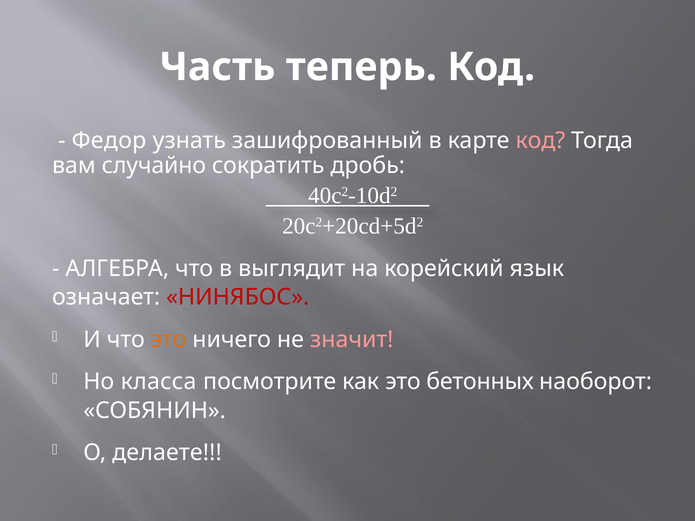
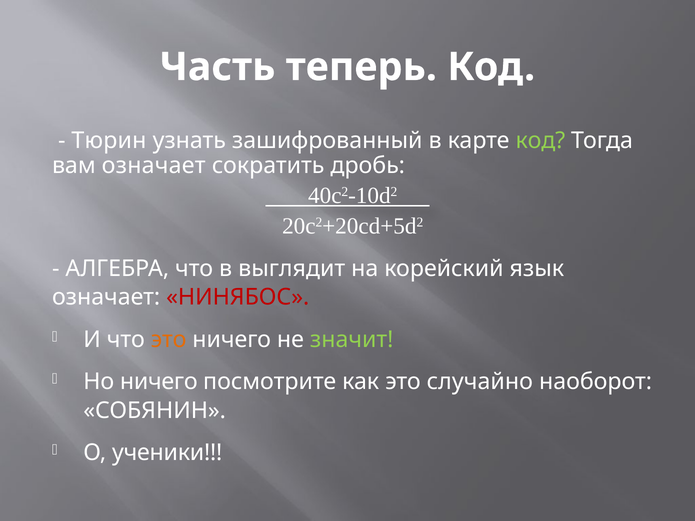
Федор: Федор -> Тюрин (109, 141)
код colour: pink -> light green (540, 141)
вам случайно: случайно -> означает (154, 166)
значит colour: pink -> light green (352, 340)
Но класса: класса -> ничего (159, 382)
бетонных: бетонных -> случайно (480, 382)
делаете: делаете -> ученики (167, 453)
